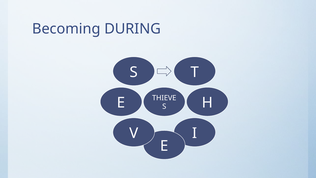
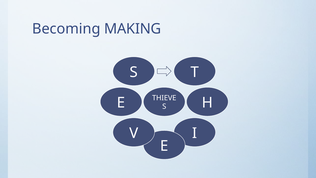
DURING: DURING -> MAKING (133, 29)
